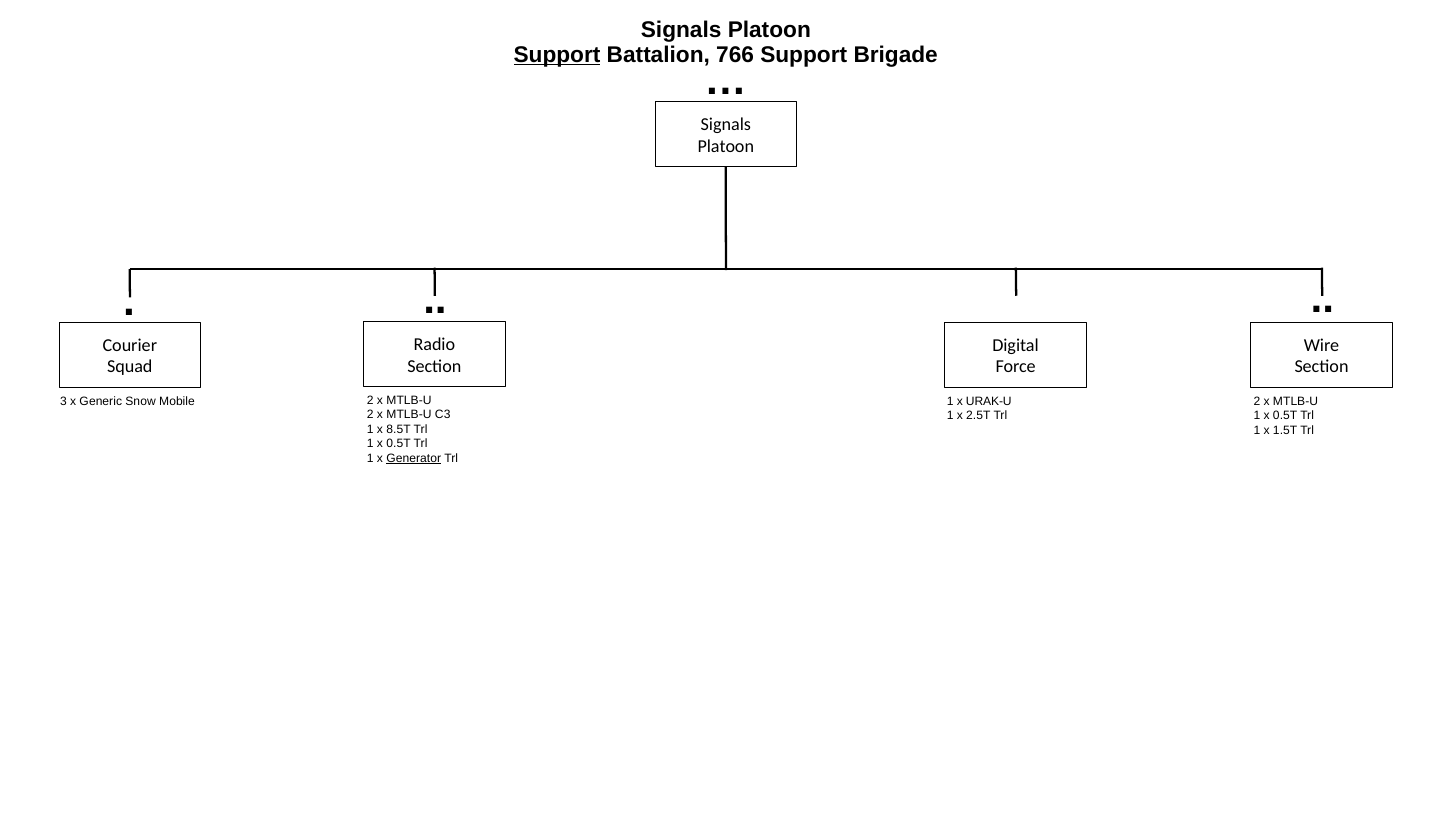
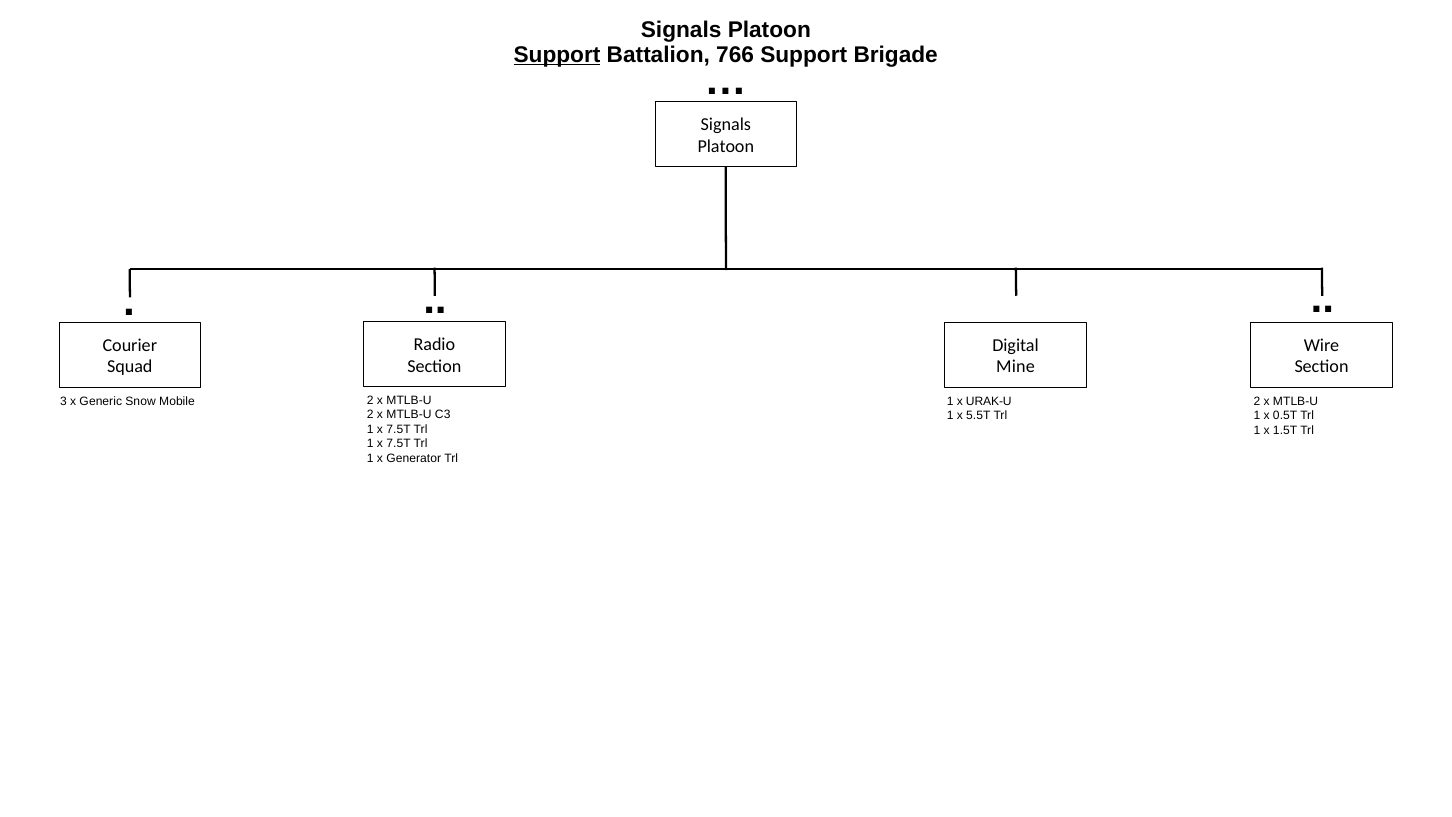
Force: Force -> Mine (1015, 367)
2.5T: 2.5T -> 5.5T (978, 416)
8.5T: 8.5T -> 7.5T (399, 429)
0.5T: 0.5T -> 7.5T (399, 444)
Generator underline: present -> none (414, 458)
